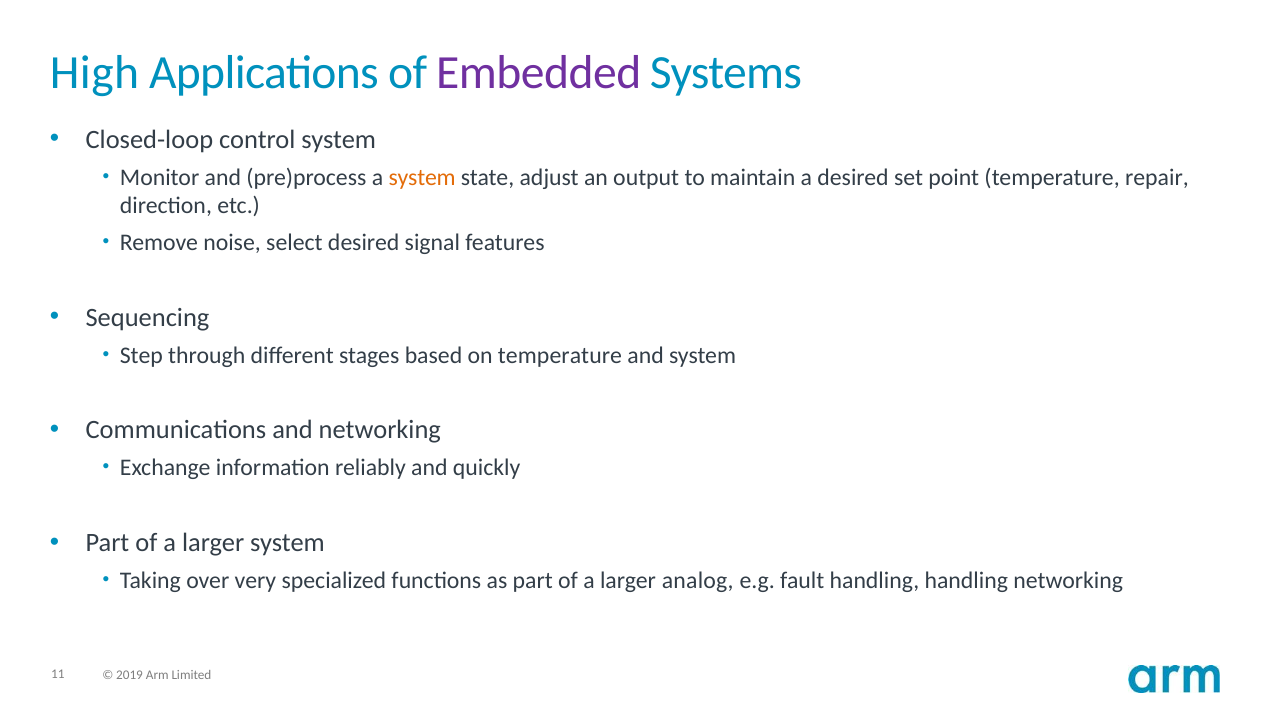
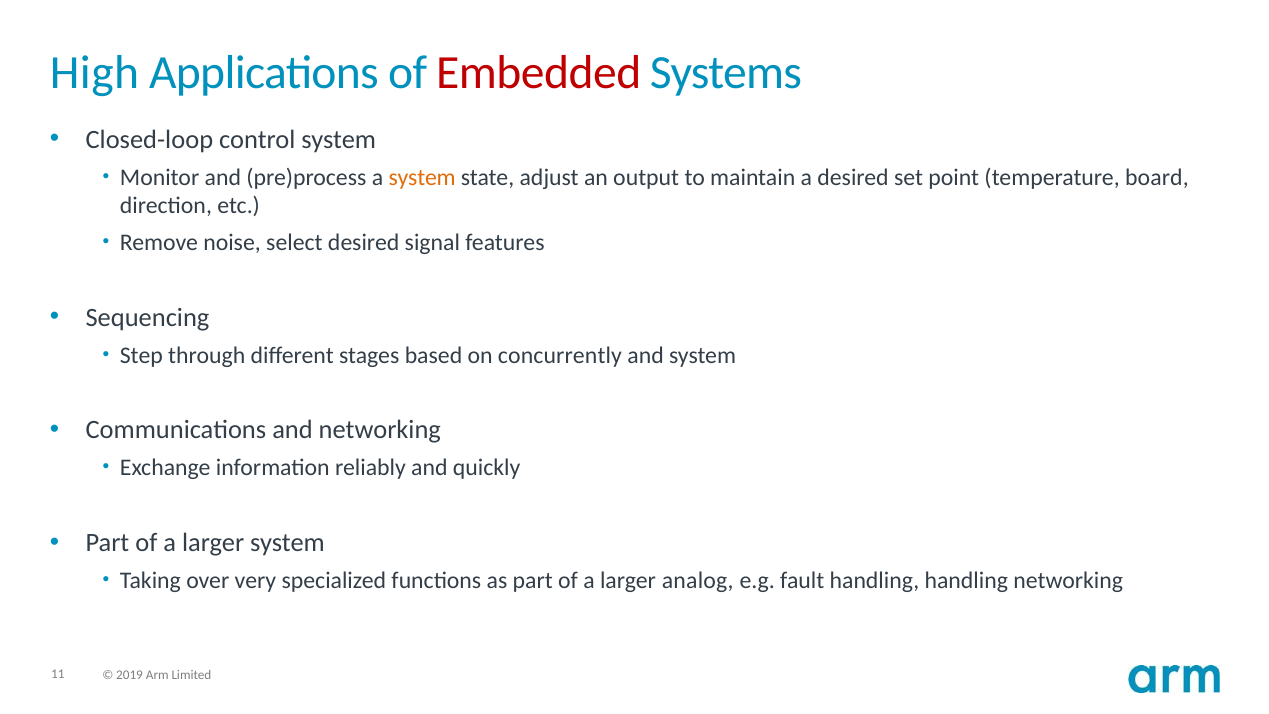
Embedded colour: purple -> red (539, 73)
repair: repair -> board (1157, 178)
on temperature: temperature -> concurrently (560, 355)
